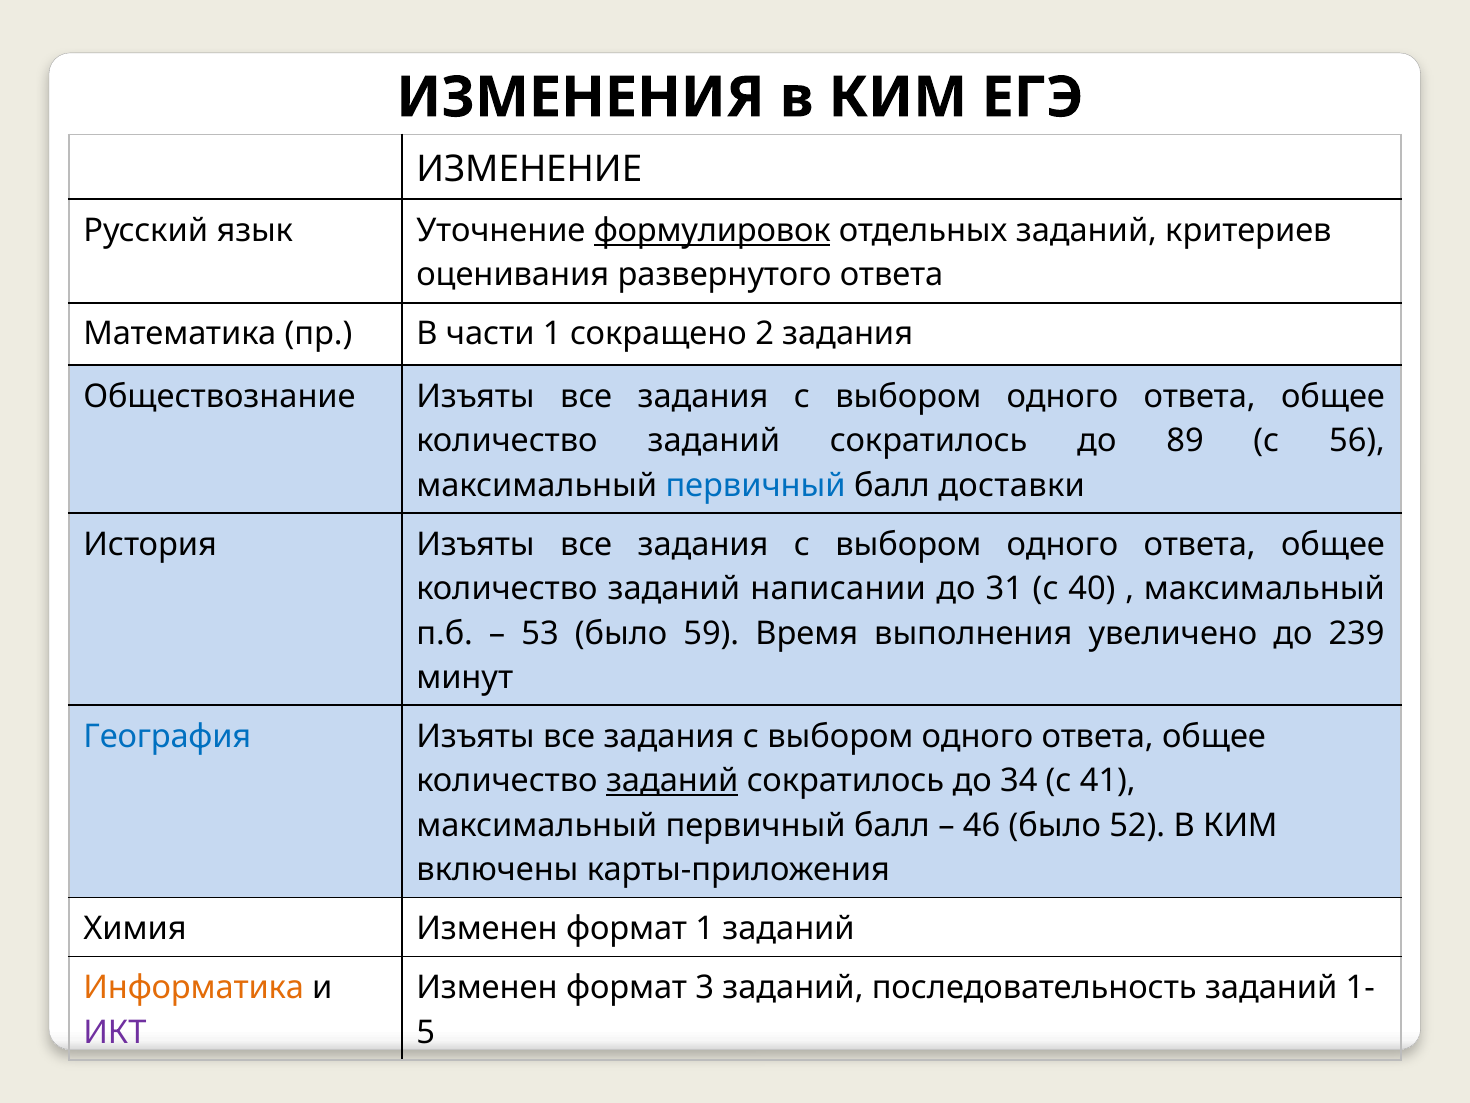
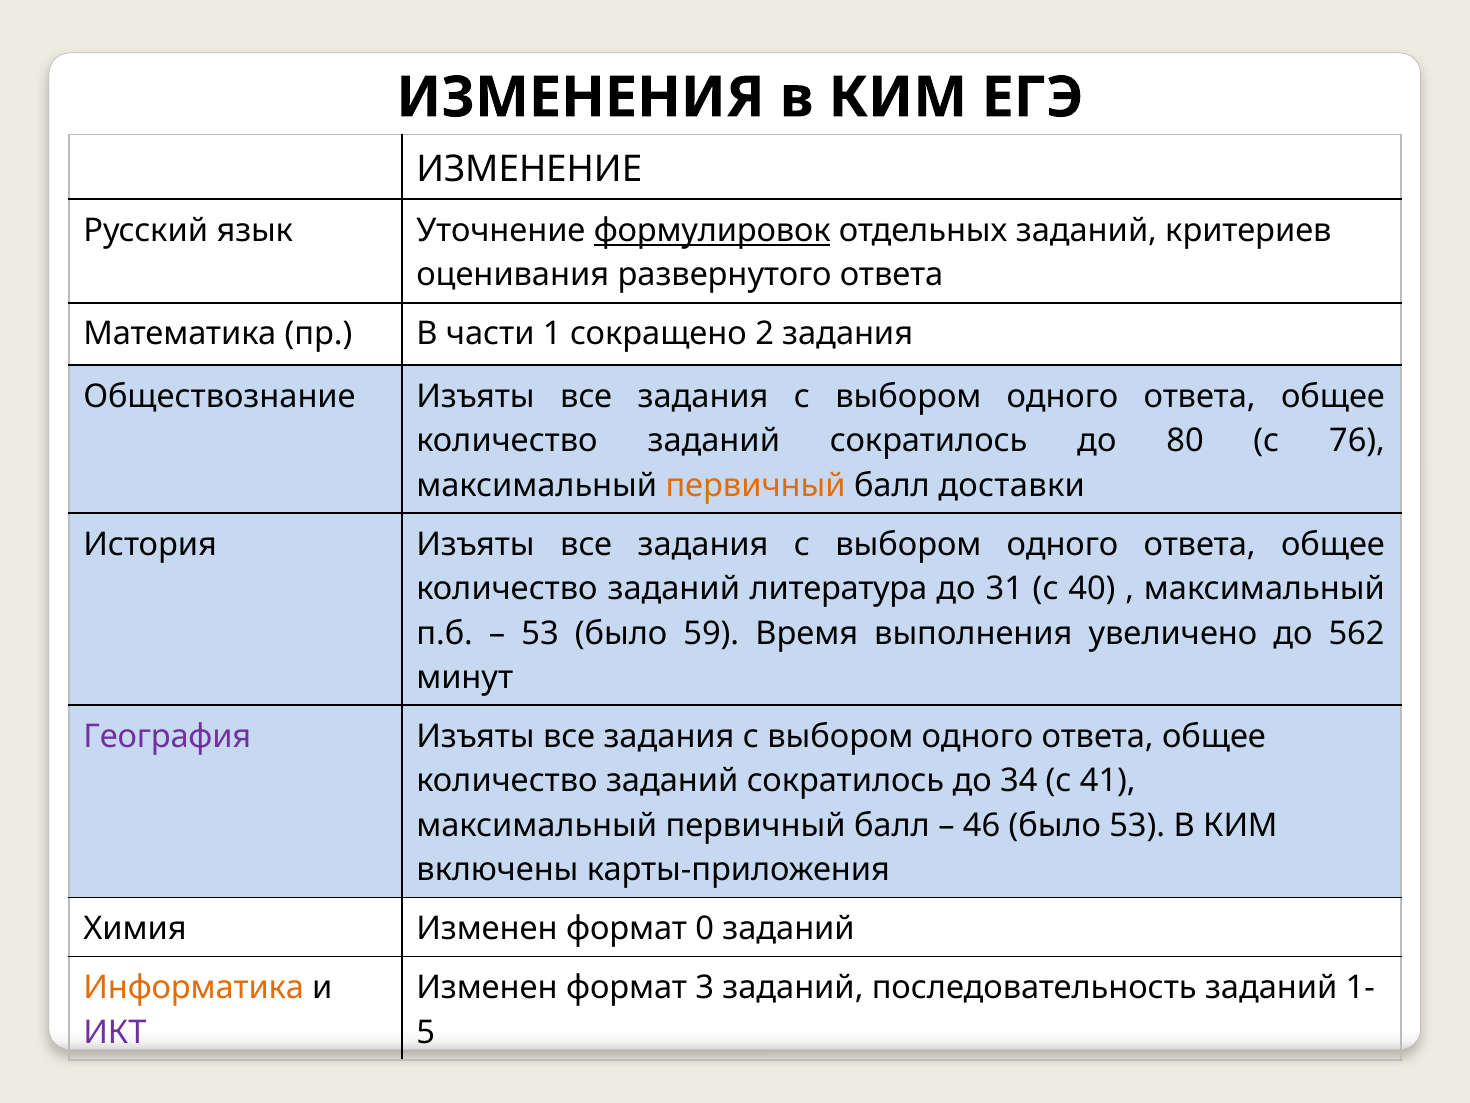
89: 89 -> 80 (1185, 441)
56: 56 -> 76 (1357, 441)
первичный colour: blue -> orange (756, 485)
написании: написании -> литература (838, 589)
239: 239 -> 562 (1357, 633)
География colour: blue -> purple (167, 736)
заданий underline: present -> none (672, 781)
было 52: 52 -> 53 (1137, 825)
формат 1: 1 -> 0 (705, 928)
